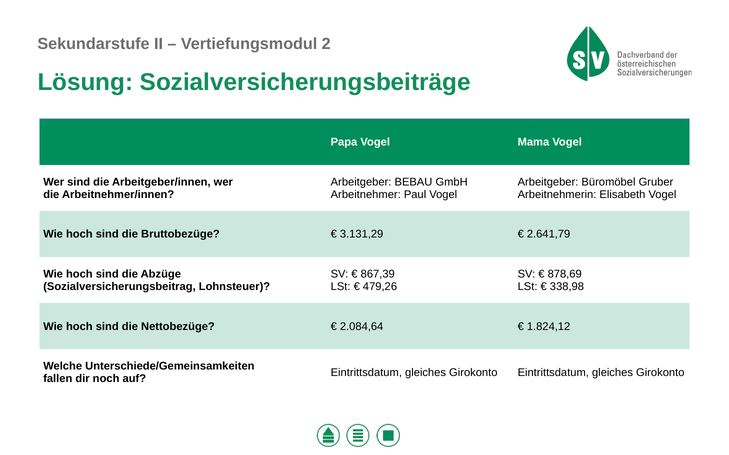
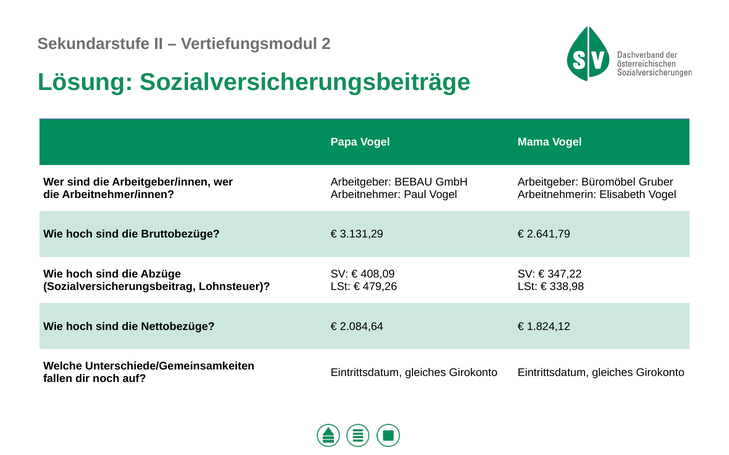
867,39: 867,39 -> 408,09 (378, 275)
878,69: 878,69 -> 347,22 (565, 275)
